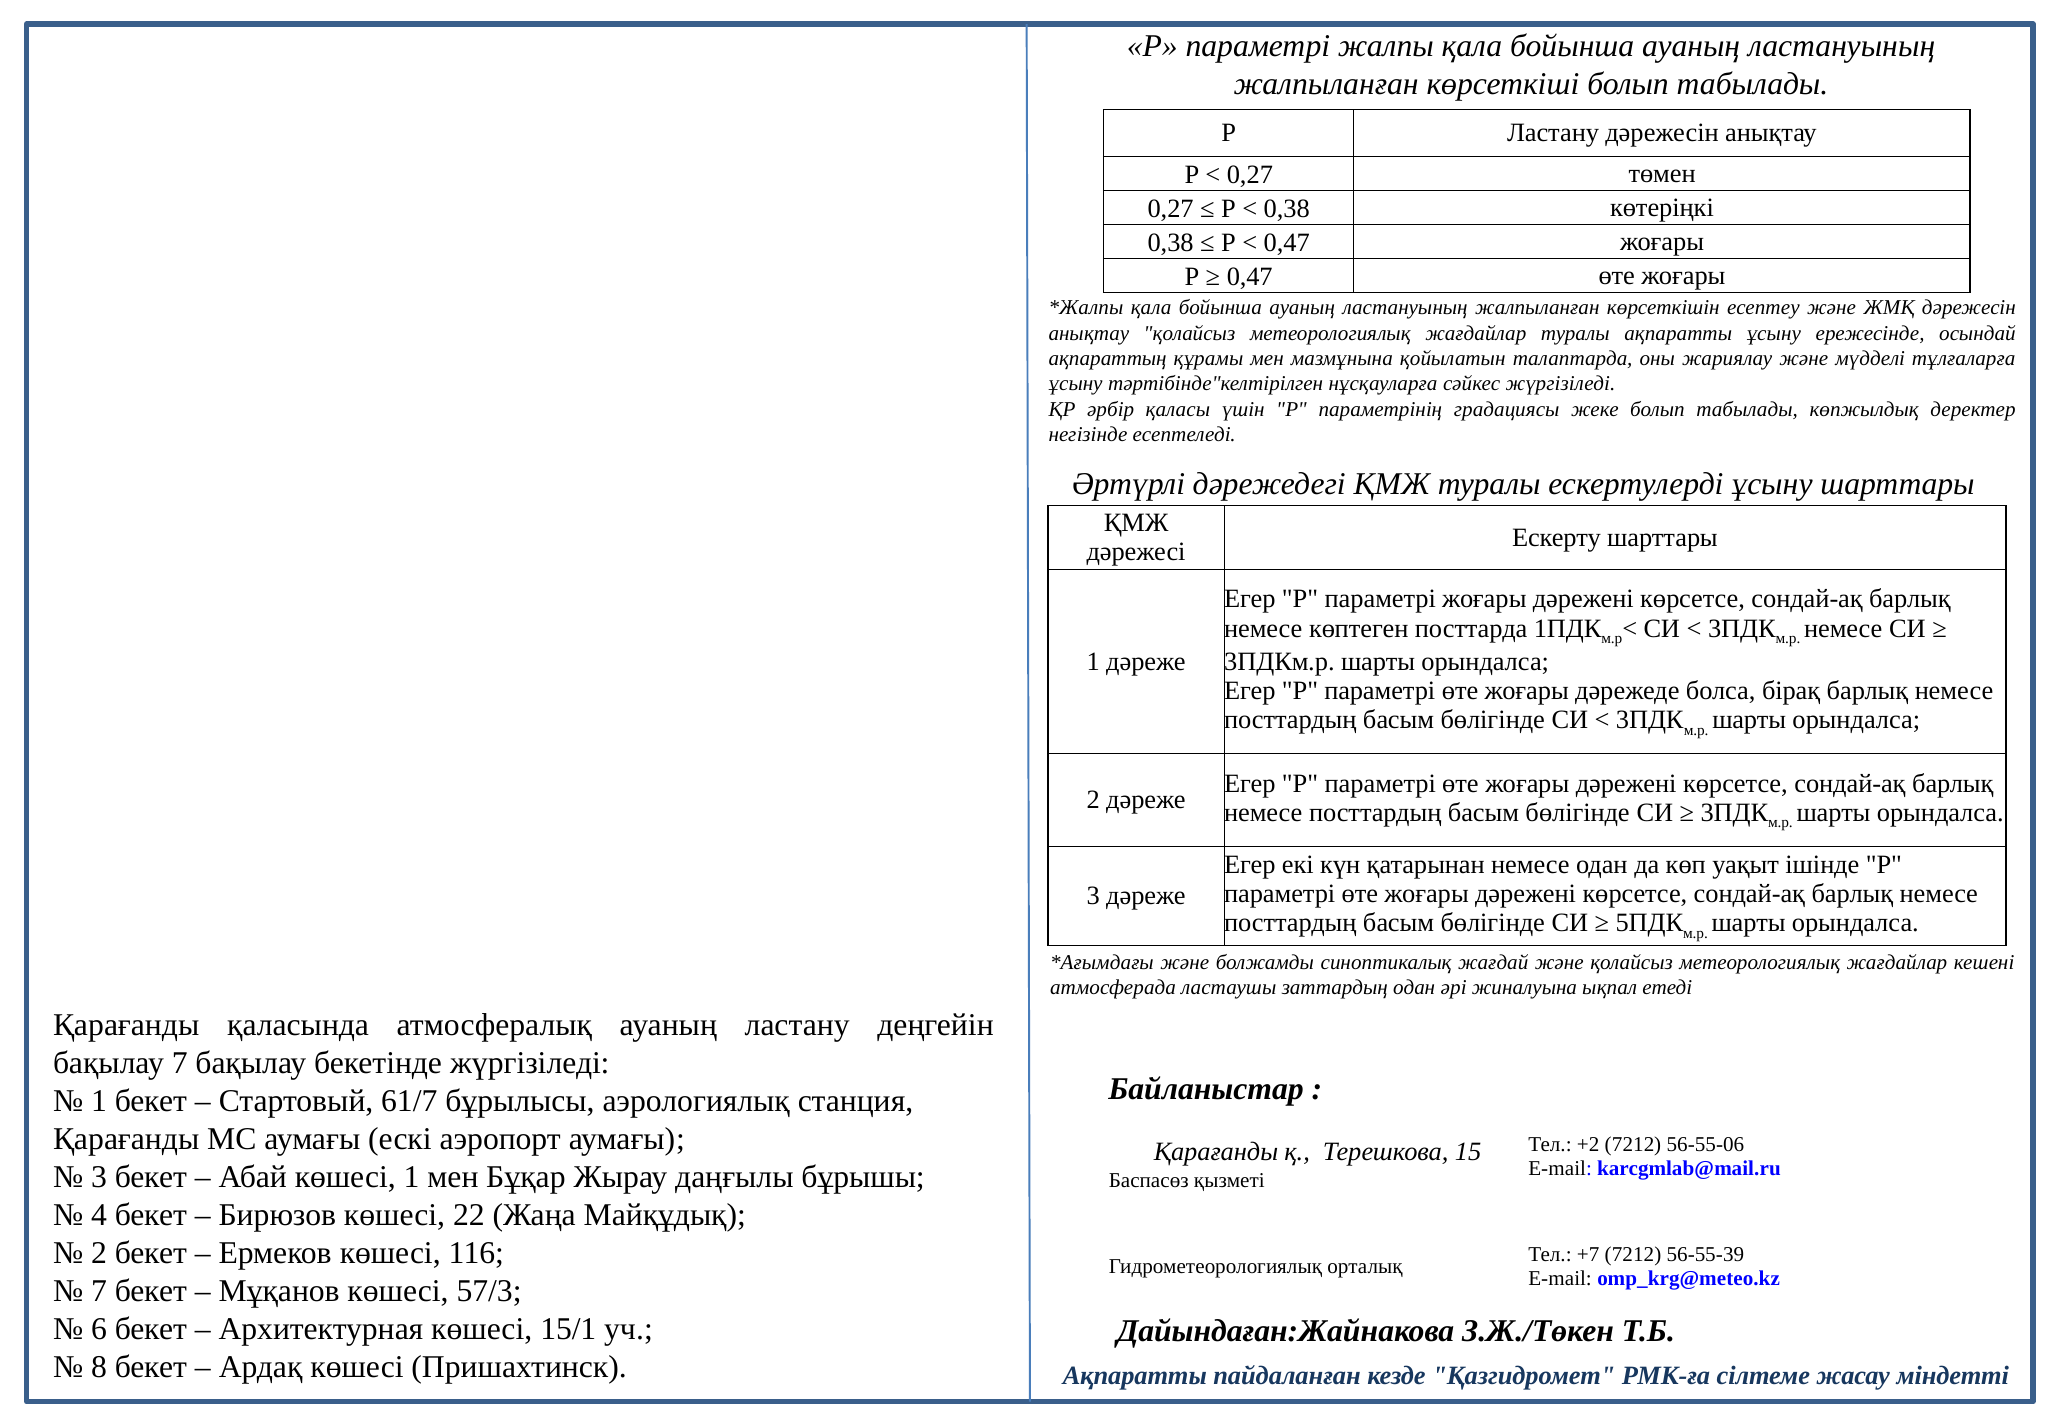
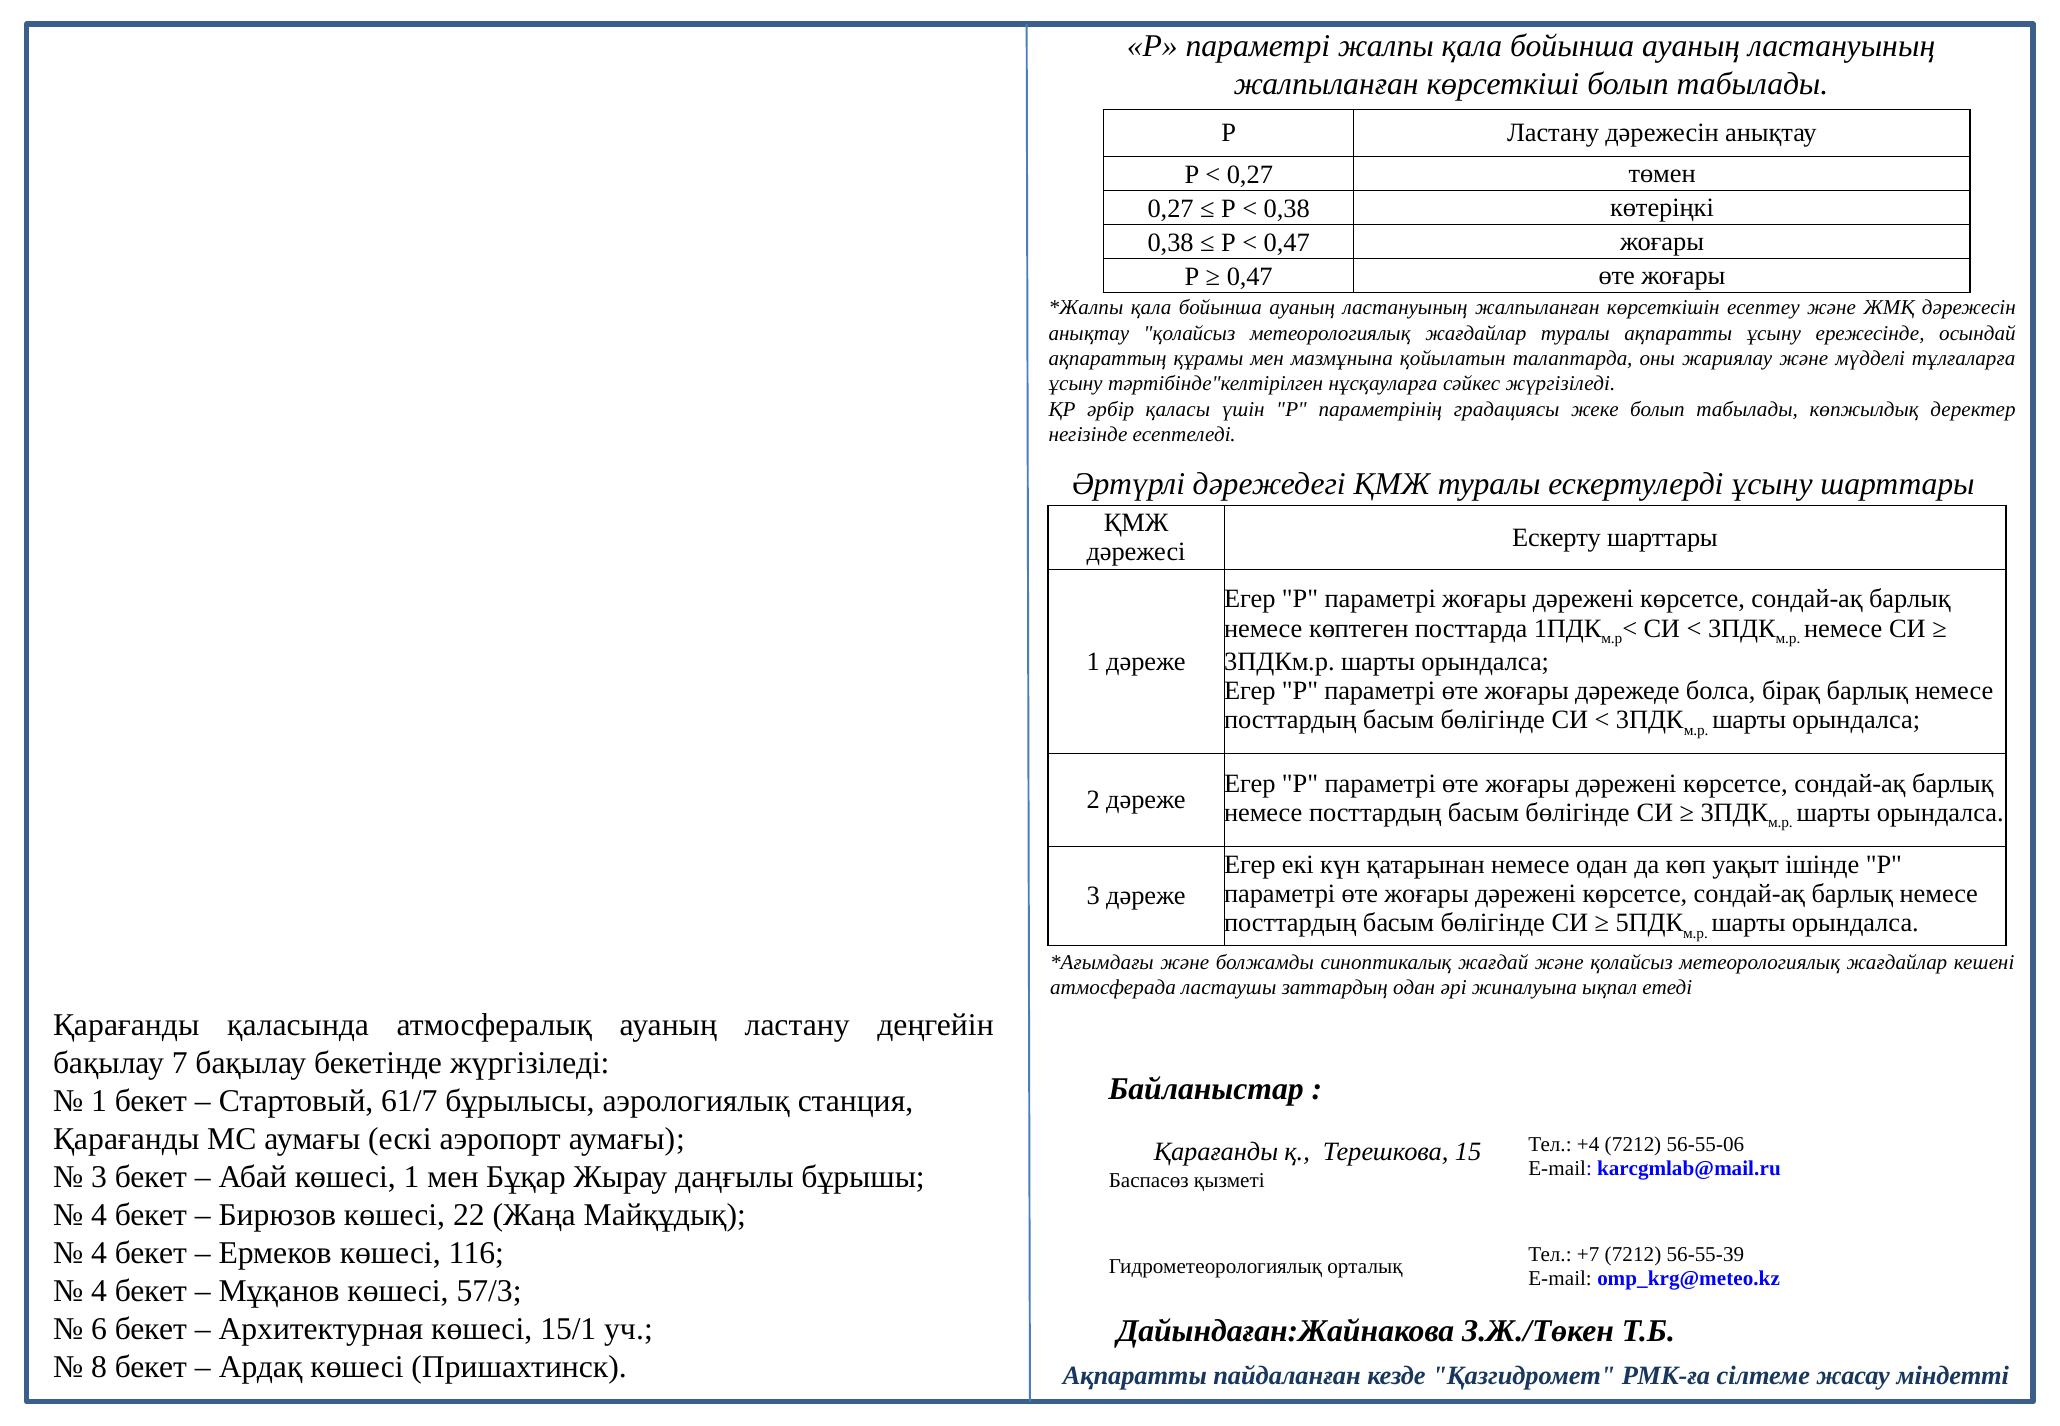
+2: +2 -> +4 (1588, 1145)
2: 2 -> 4 (99, 1253)
7: 7 -> 4 (99, 1291)
